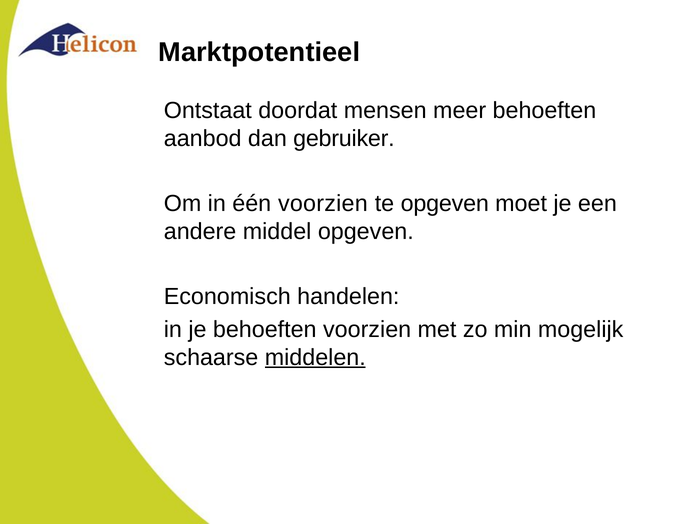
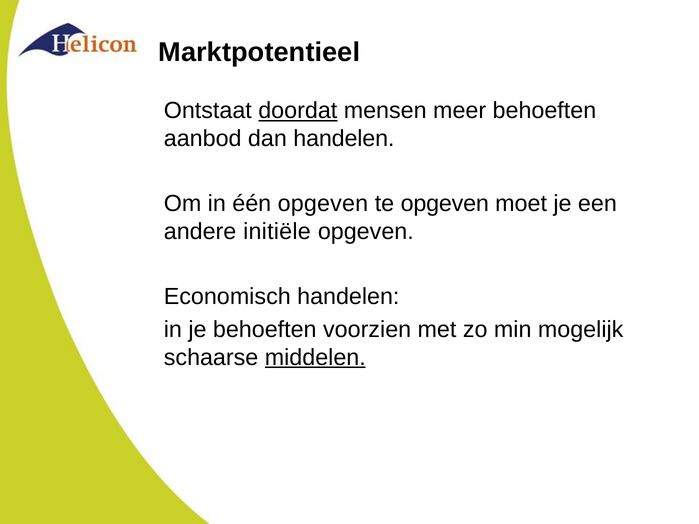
doordat underline: none -> present (298, 111)
dan gebruiker: gebruiker -> handelen (344, 139)
één voorzien: voorzien -> opgeven (323, 204)
middel: middel -> initiële (277, 232)
